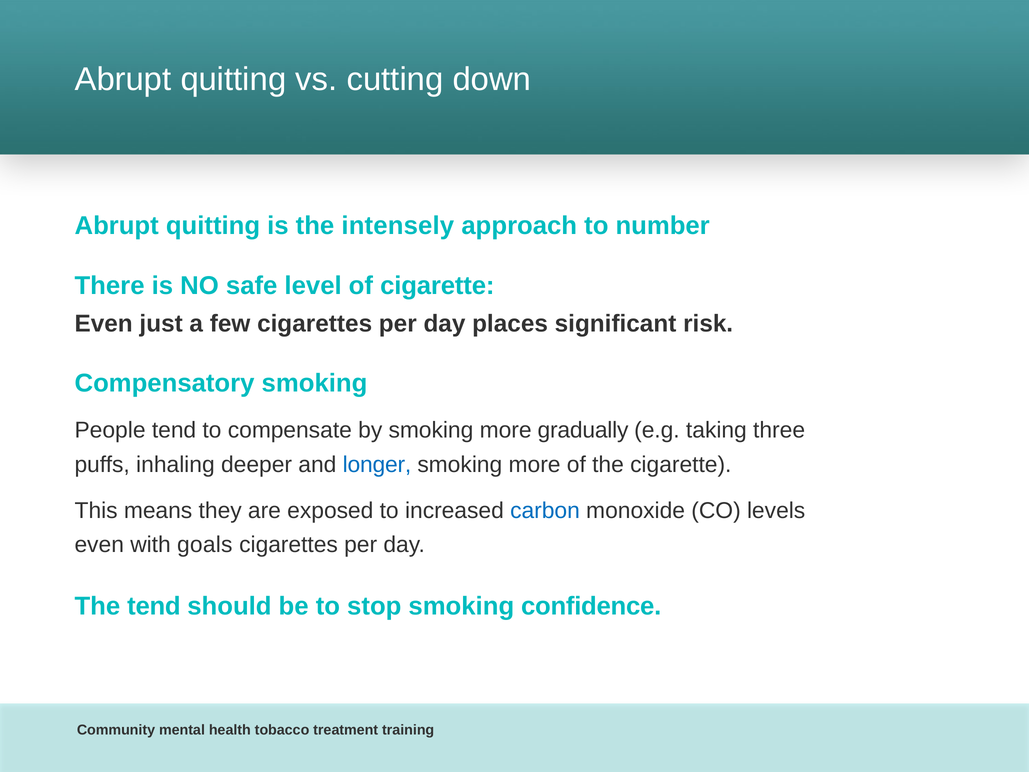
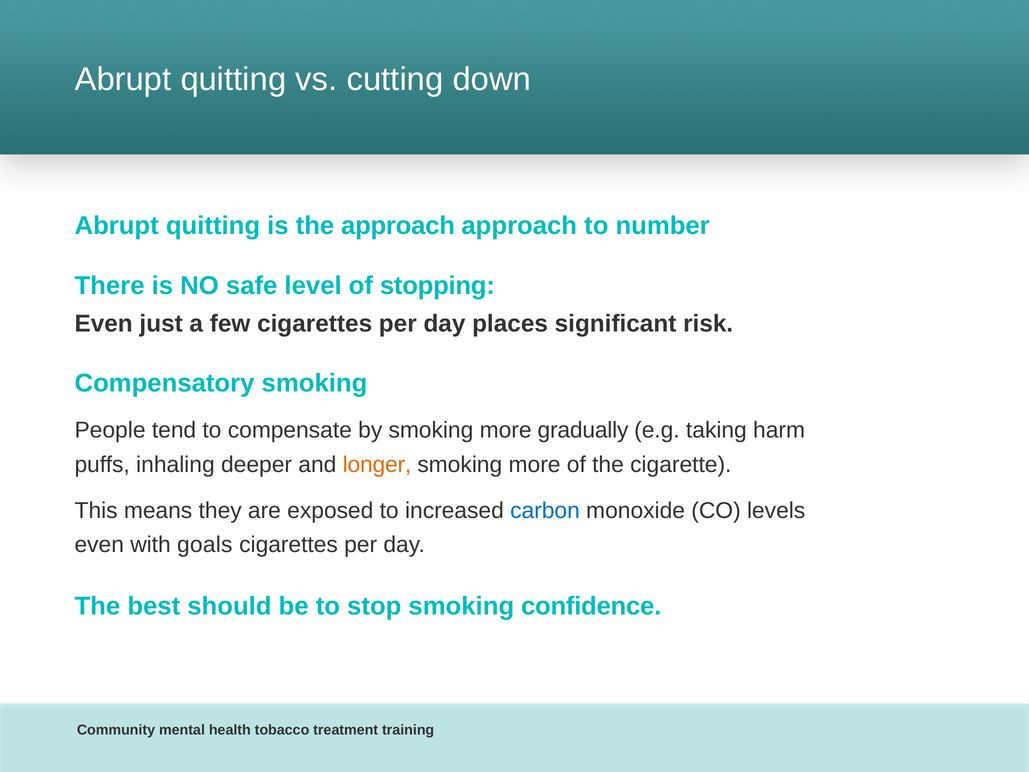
the intensely: intensely -> approach (398, 226)
of cigarette: cigarette -> stopping (437, 286)
three: three -> harm (779, 430)
longer colour: blue -> orange (377, 465)
The tend: tend -> best (154, 606)
